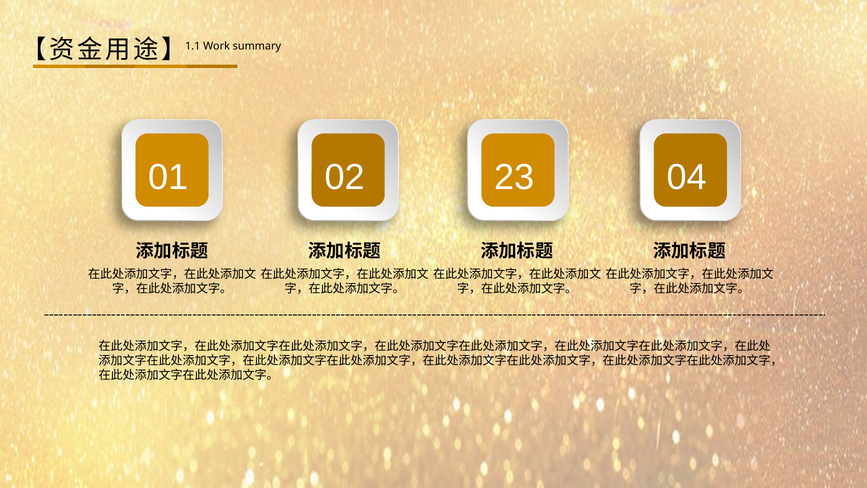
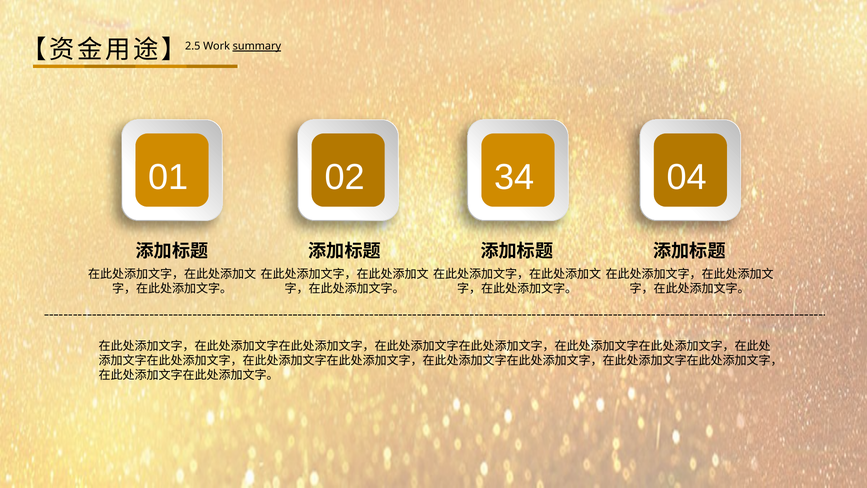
1.1: 1.1 -> 2.5 (193, 46)
summary underline: none -> present (257, 46)
23: 23 -> 34 (514, 177)
